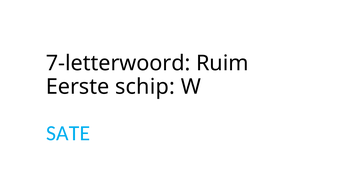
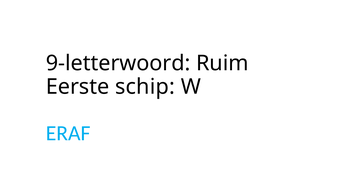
7-letterwoord: 7-letterwoord -> 9-letterwoord (118, 63)
SATE: SATE -> ERAF (68, 133)
